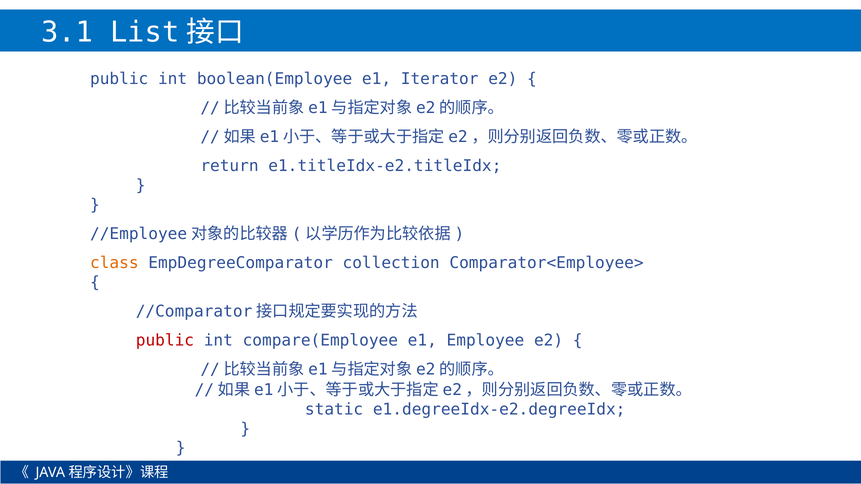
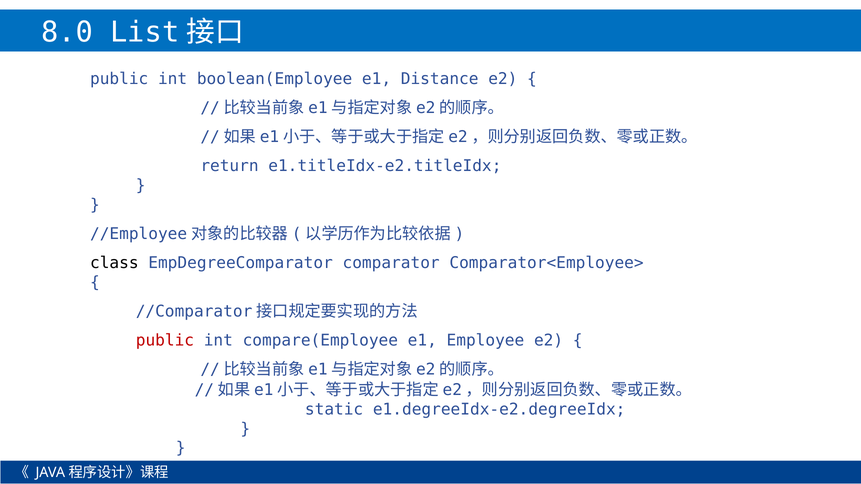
3.1: 3.1 -> 8.0 (67, 33)
Iterator: Iterator -> Distance (440, 79)
class colour: orange -> black (114, 263)
collection: collection -> comparator (391, 263)
